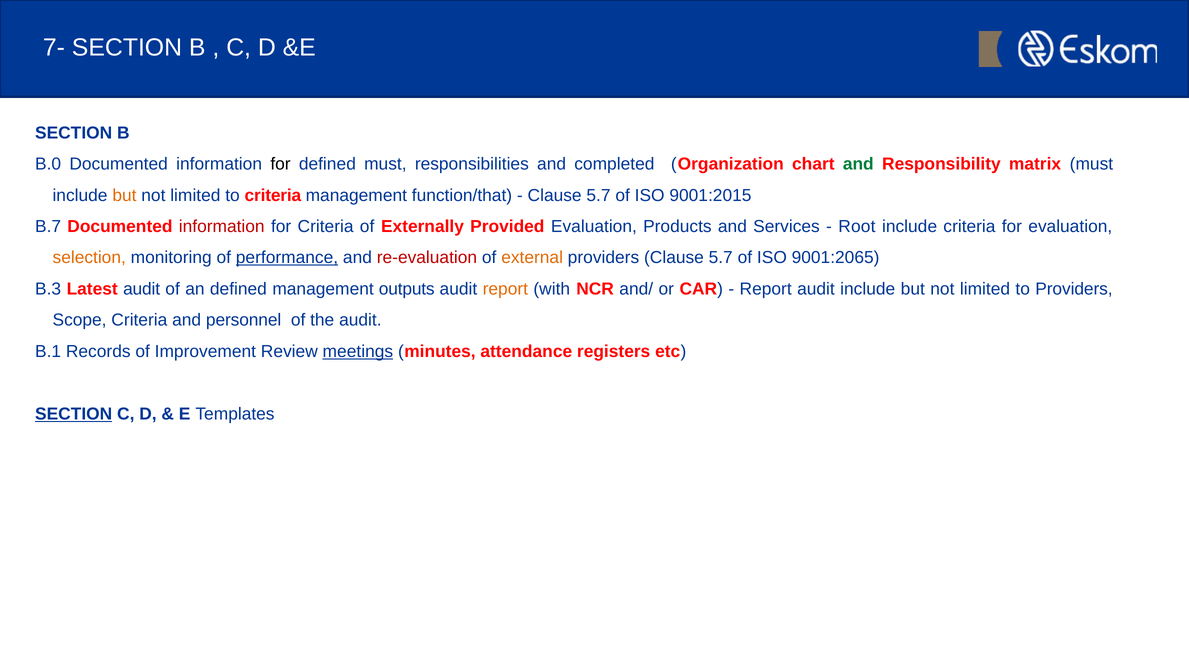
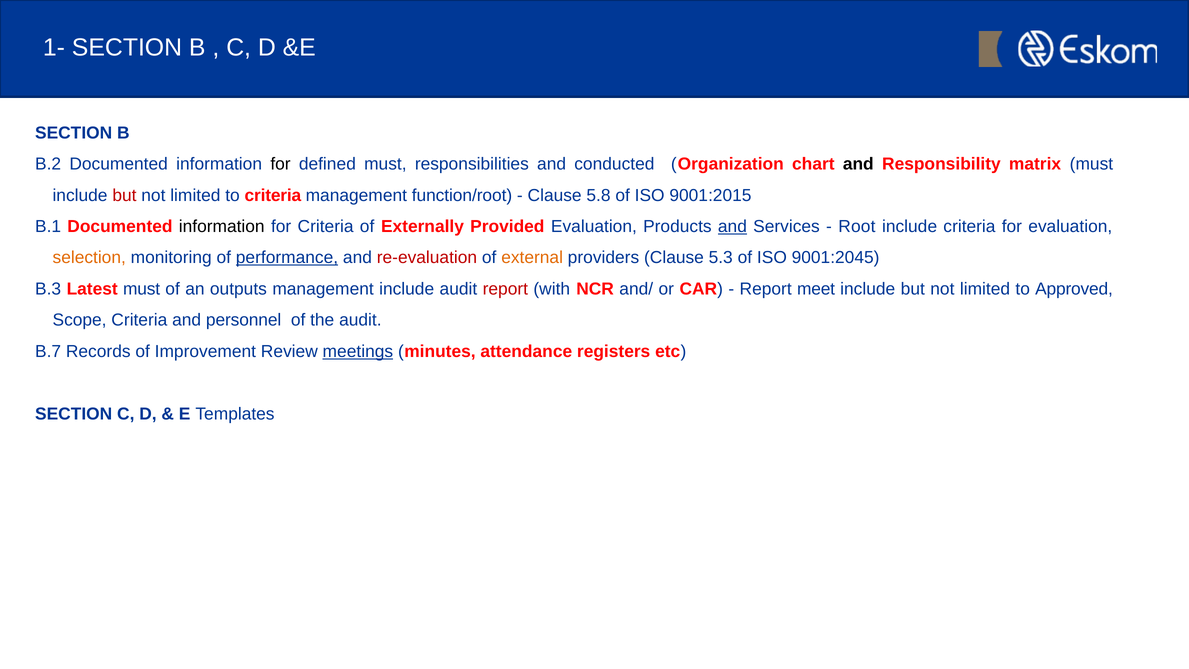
7-: 7- -> 1- (54, 47)
B.0: B.0 -> B.2 (48, 164)
completed: completed -> conducted (614, 164)
and colour: green -> black (858, 164)
but colour: orange -> red (124, 195)
function/that: function/that -> function/root (462, 195)
5.7: 5.7 -> 5.8 (599, 195)
B.7: B.7 -> B.1 (48, 226)
information colour: red -> black (222, 226)
and underline: none -> present (732, 226)
providers Clause 5.7: 5.7 -> 5.3 (721, 258)
9001:2065: 9001:2065 -> 9001:2045 (836, 258)
Latest audit: audit -> must (142, 289)
an defined: defined -> outputs (238, 289)
management outputs: outputs -> include (407, 289)
report colour: orange -> red (505, 289)
Report audit: audit -> meet (816, 289)
to Providers: Providers -> Approved (1074, 289)
B.1: B.1 -> B.7 (48, 351)
SECTION underline: present -> none (74, 414)
